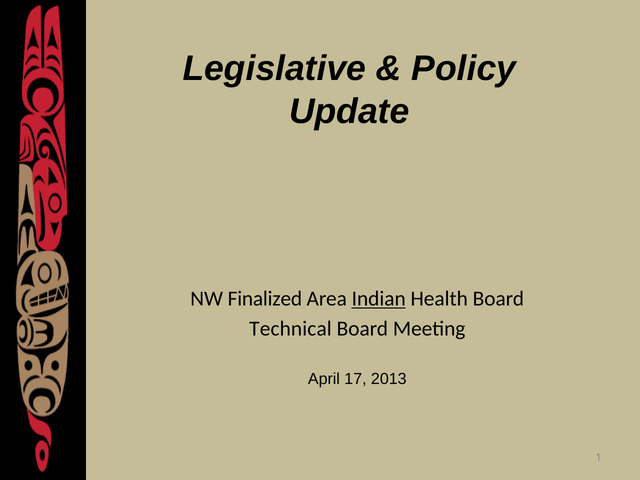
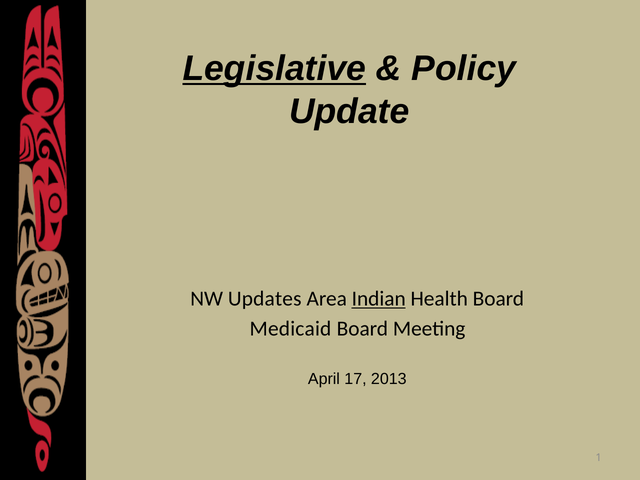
Legislative underline: none -> present (274, 69)
Finalized: Finalized -> Updates (265, 299)
Technical: Technical -> Medicaid (290, 329)
